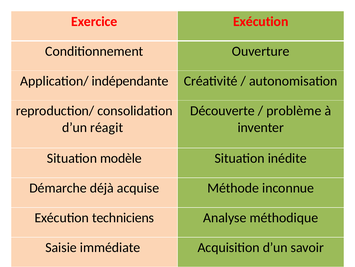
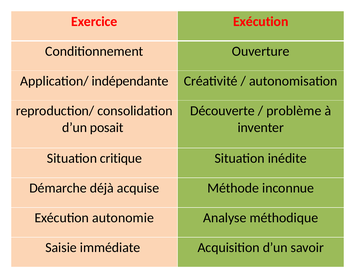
réagit: réagit -> posait (107, 127)
modèle: modèle -> critique (121, 158)
techniciens: techniciens -> autonomie (123, 217)
